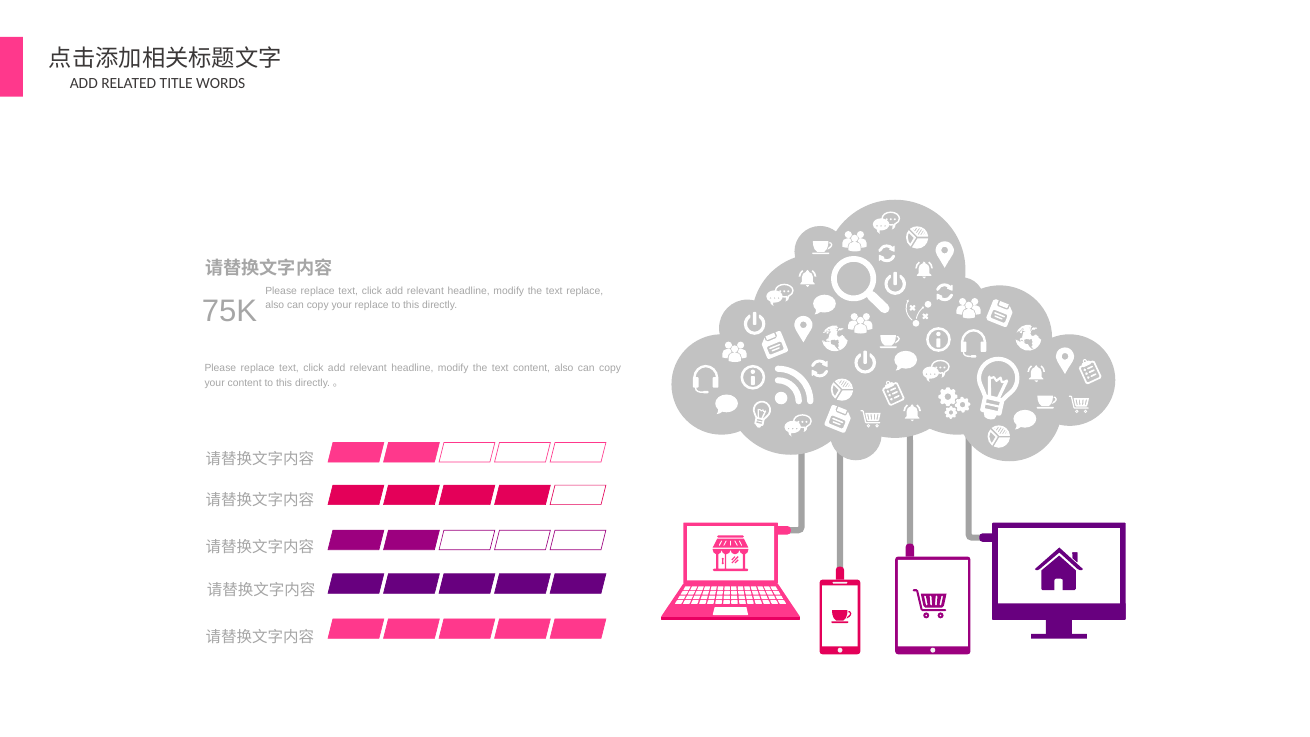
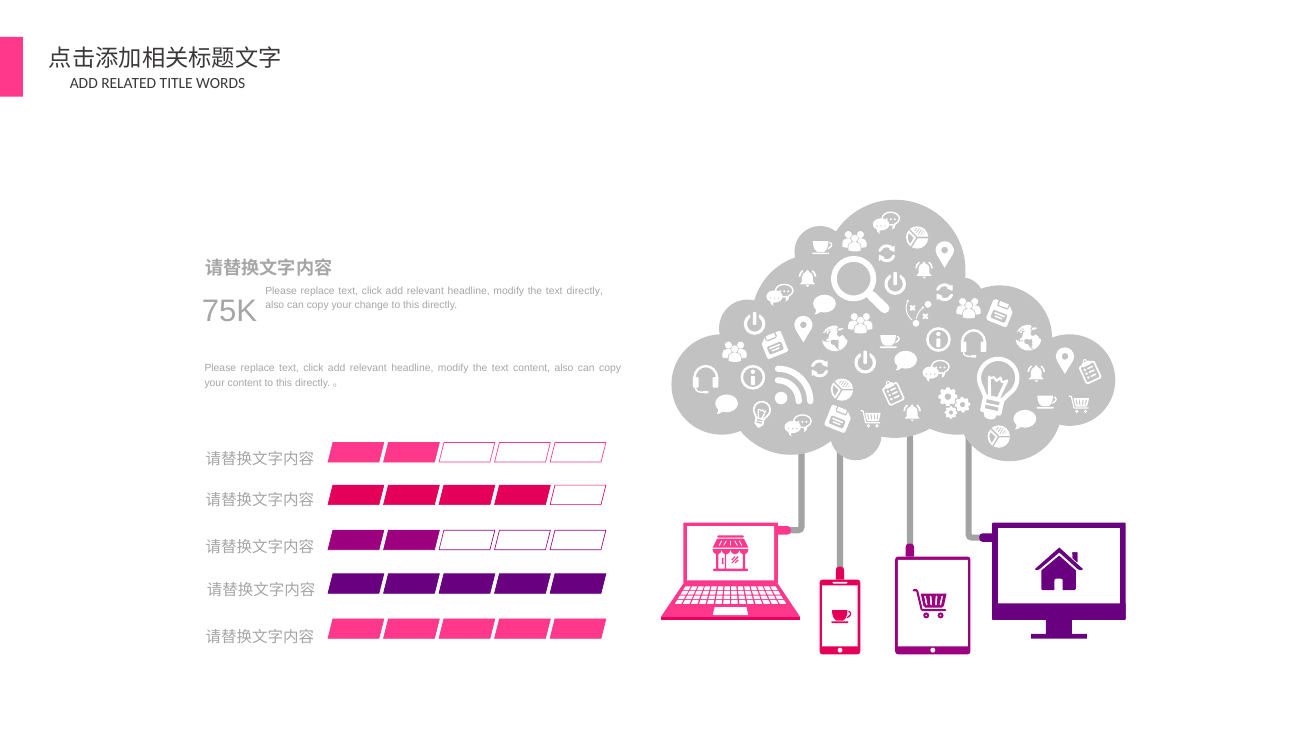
text replace: replace -> directly (585, 291)
your replace: replace -> change (372, 306)
